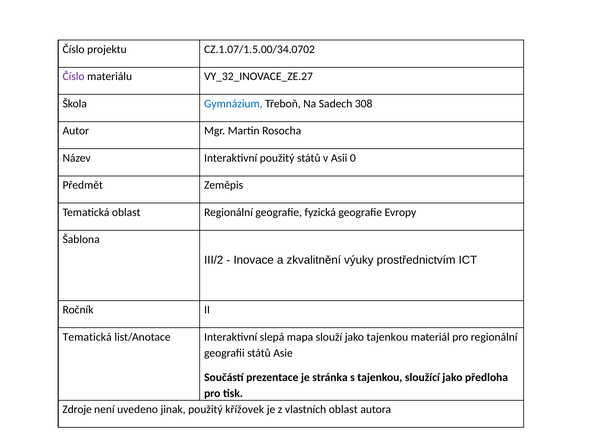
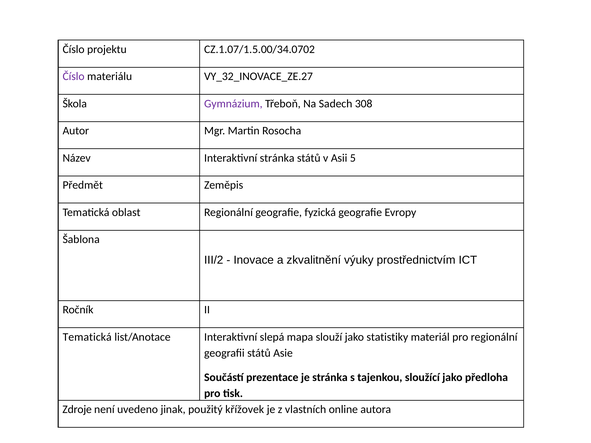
Gymnázium colour: blue -> purple (233, 104)
Interaktivní použitý: použitý -> stránka (277, 158)
0: 0 -> 5 (353, 158)
jako tajenkou: tajenkou -> statistiky (387, 337)
vlastních oblast: oblast -> online (343, 410)
